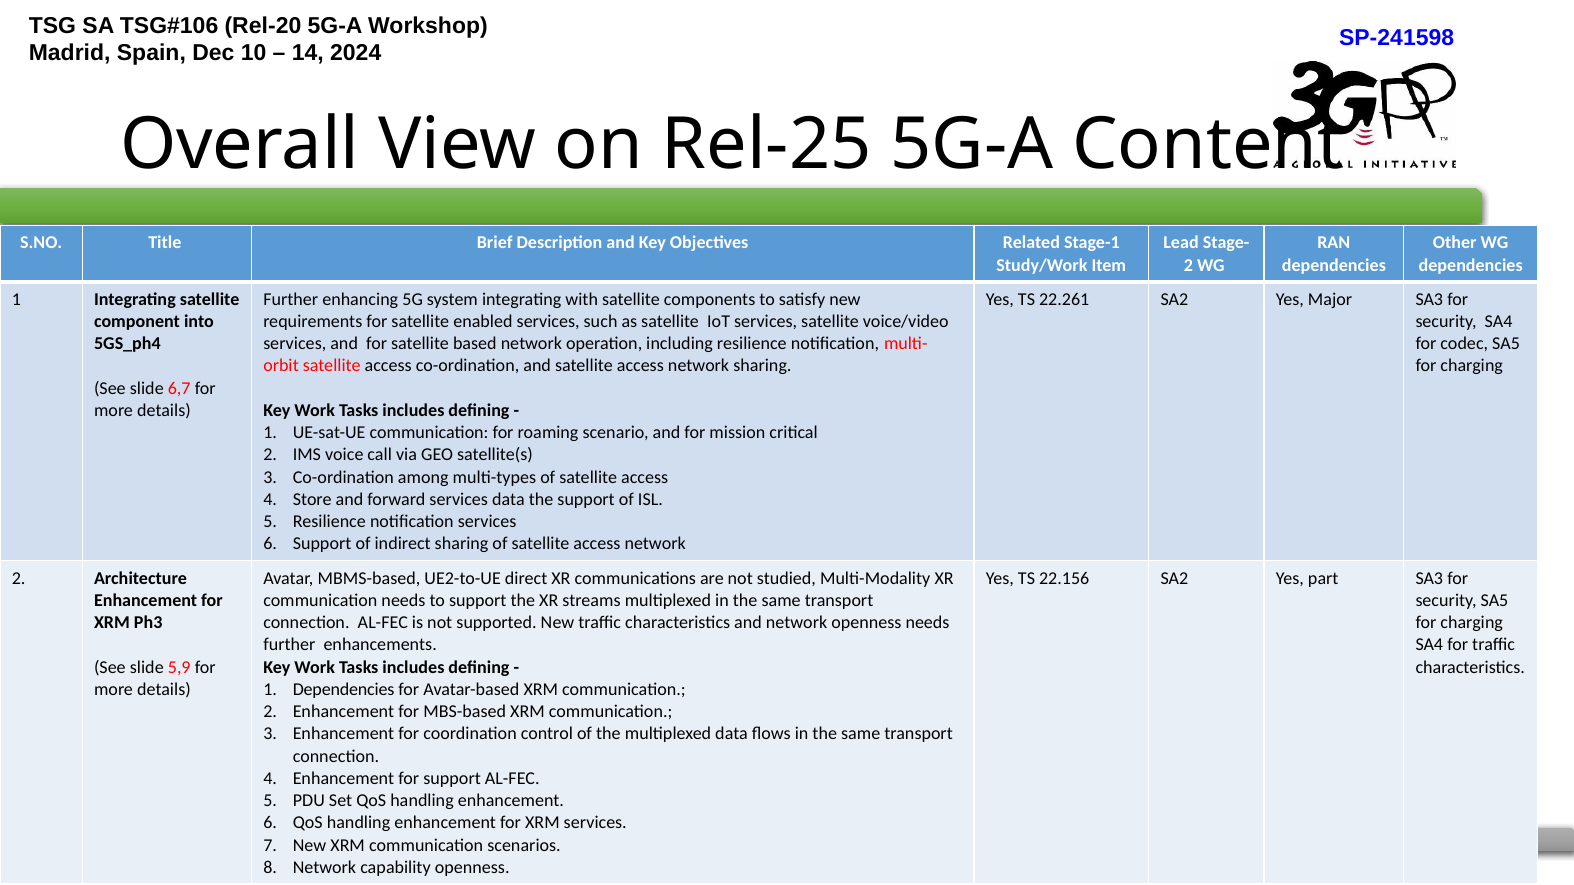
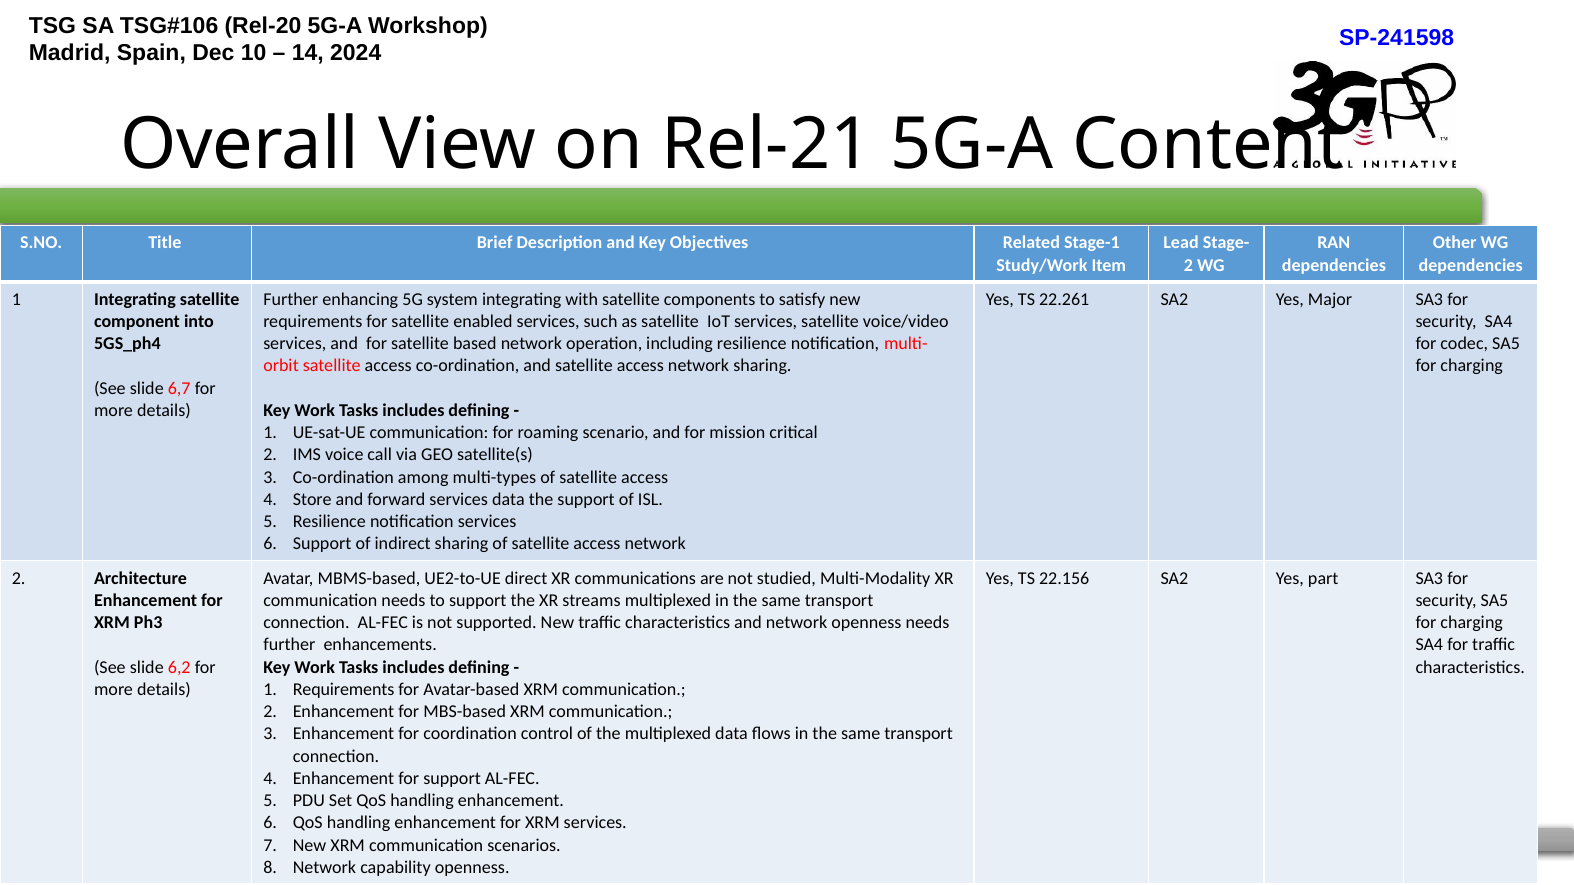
Rel-25: Rel-25 -> Rel-21 (767, 145)
5,9: 5,9 -> 6,2 (179, 667)
1 Dependencies: Dependencies -> Requirements (344, 690)
